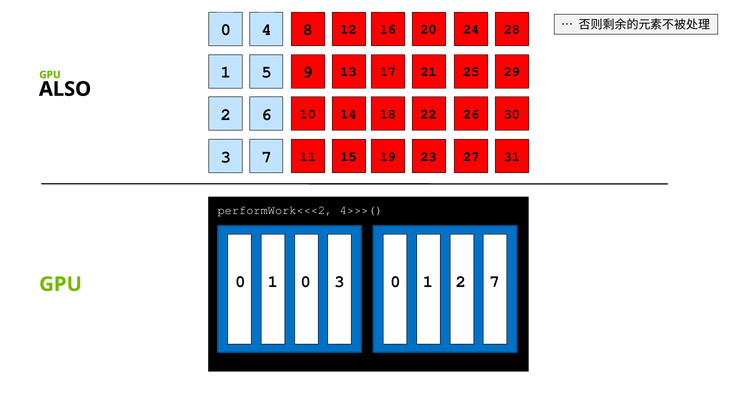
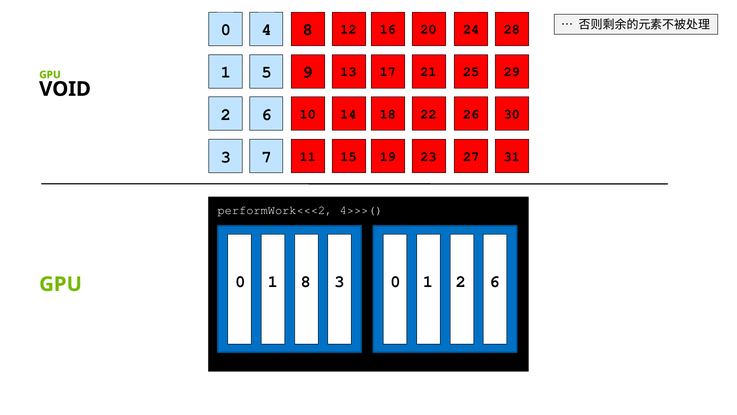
ALSO: ALSO -> VOID (65, 89)
1 0: 0 -> 8 (306, 281)
2 7: 7 -> 6 (495, 281)
